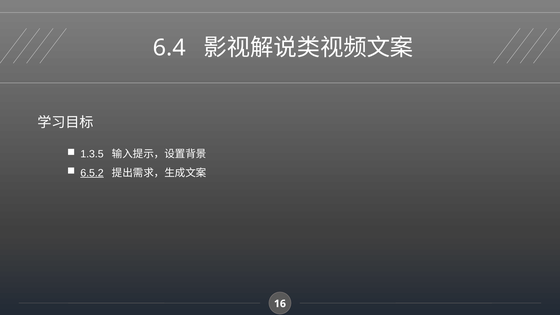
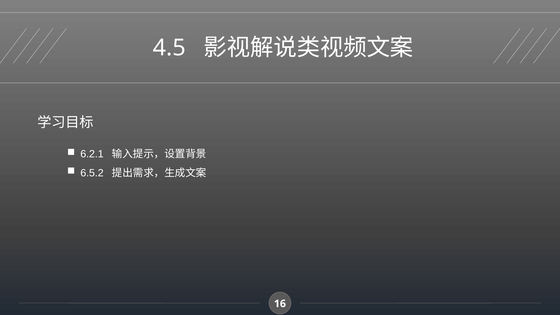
6.4: 6.4 -> 4.5 (169, 48)
1.3.5: 1.3.5 -> 6.2.1 (92, 154)
6.5.2 underline: present -> none (92, 173)
